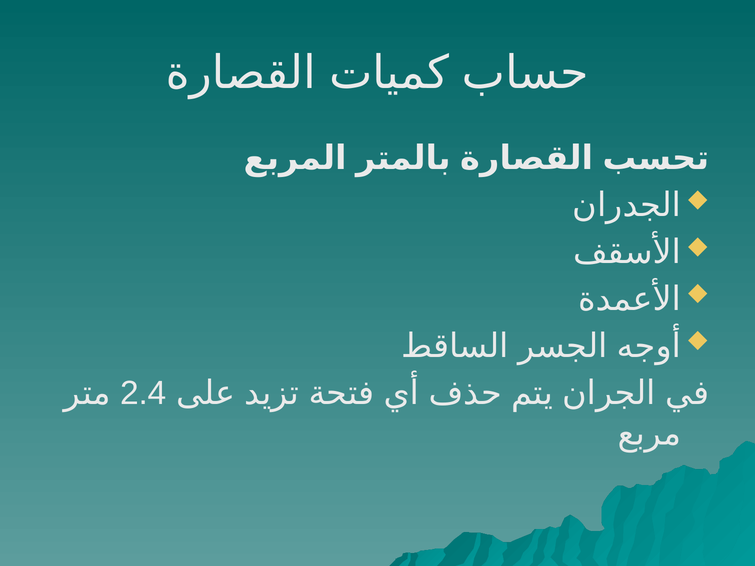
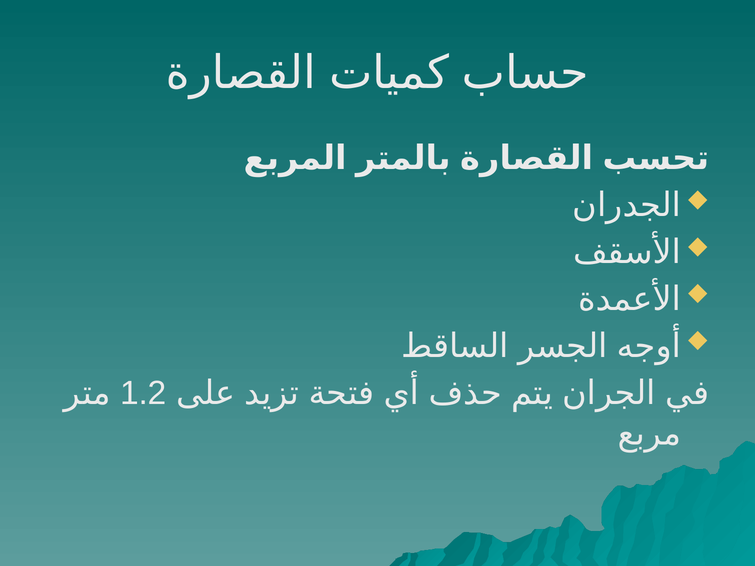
2.4: 2.4 -> 1.2 (143, 393)
